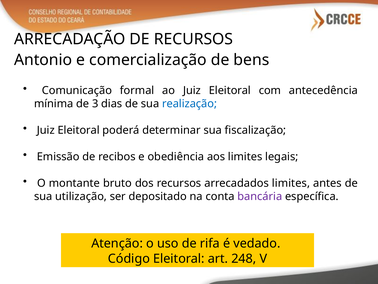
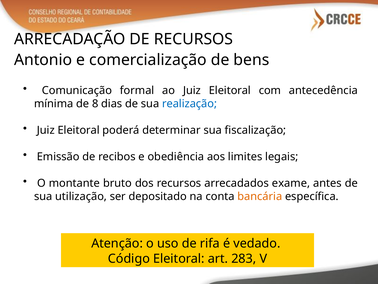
3: 3 -> 8 (95, 104)
arrecadados limites: limites -> exame (291, 183)
bancária colour: purple -> orange (260, 196)
248: 248 -> 283 (244, 258)
